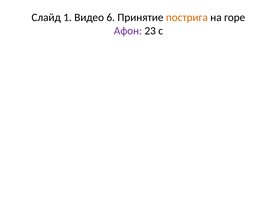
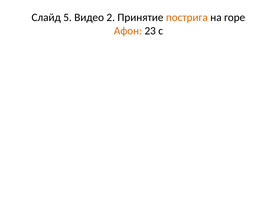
1: 1 -> 5 (68, 17)
6: 6 -> 2 (111, 17)
Афон colour: purple -> orange (128, 31)
